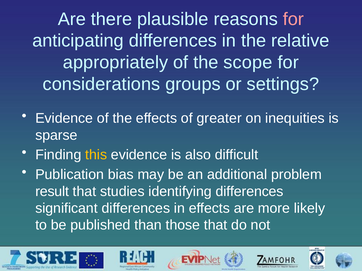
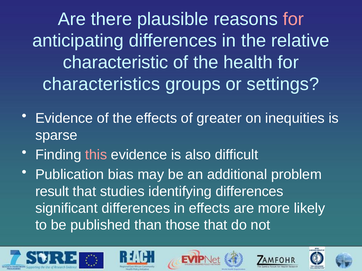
appropriately: appropriately -> characteristic (116, 63)
scope: scope -> health (248, 63)
considerations: considerations -> characteristics (101, 84)
this colour: yellow -> pink (96, 155)
